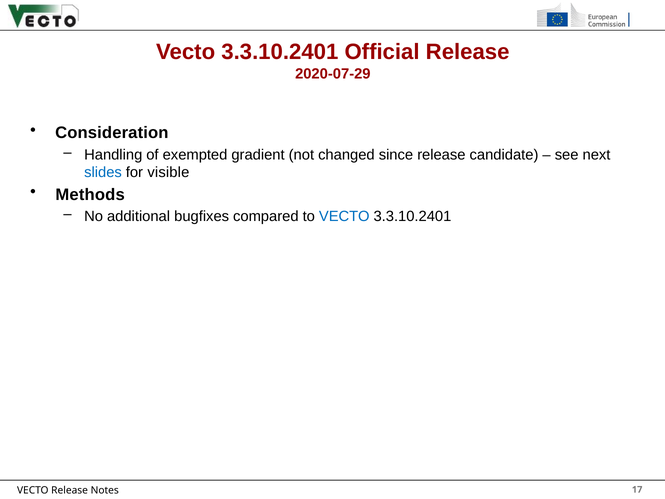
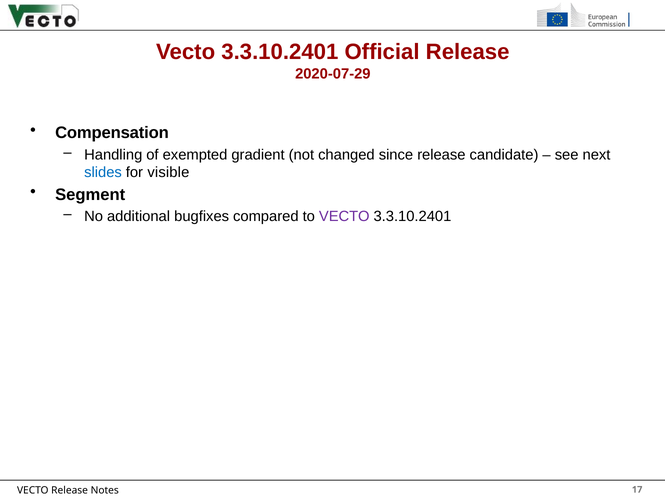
Consideration: Consideration -> Compensation (112, 133)
Methods: Methods -> Segment (90, 195)
VECTO colour: blue -> purple (344, 216)
